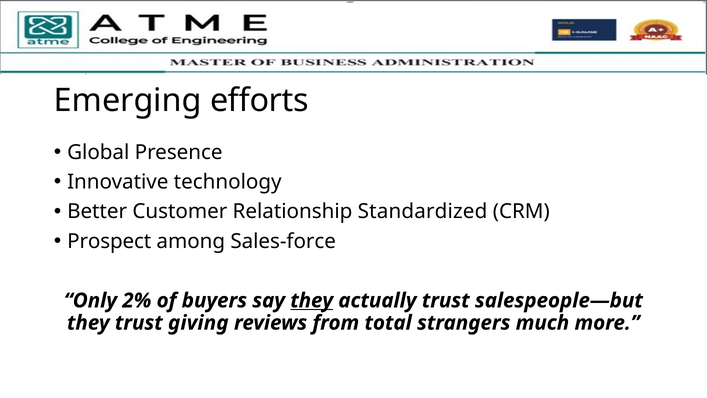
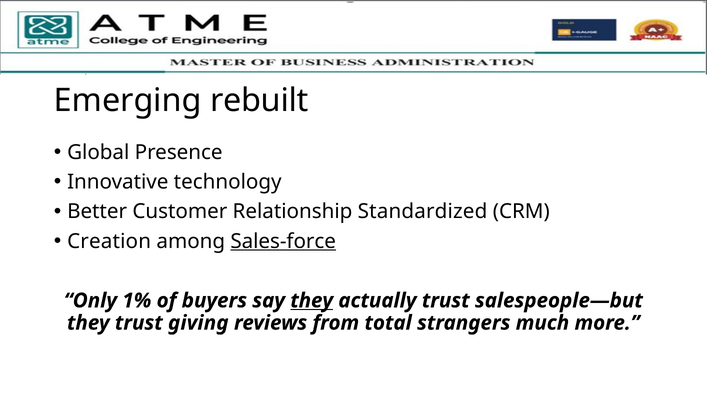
efforts: efforts -> rebuilt (259, 100)
Prospect: Prospect -> Creation (109, 241)
Sales-force underline: none -> present (283, 241)
2%: 2% -> 1% (137, 300)
